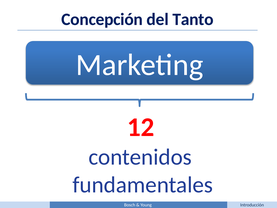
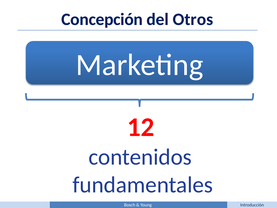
Tanto: Tanto -> Otros (193, 19)
